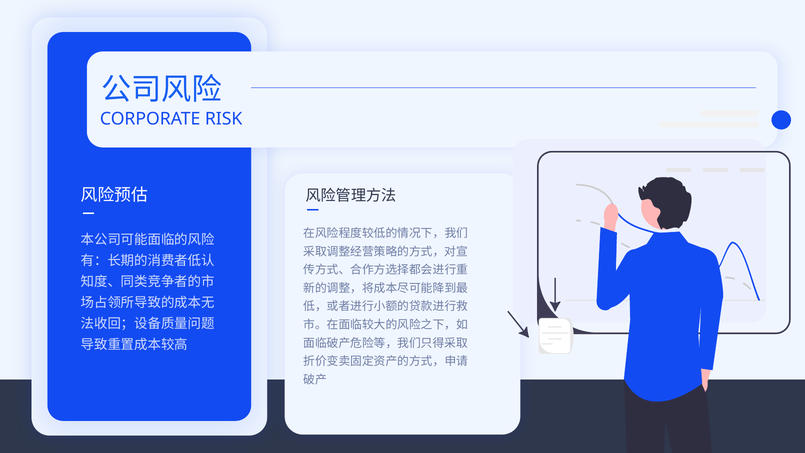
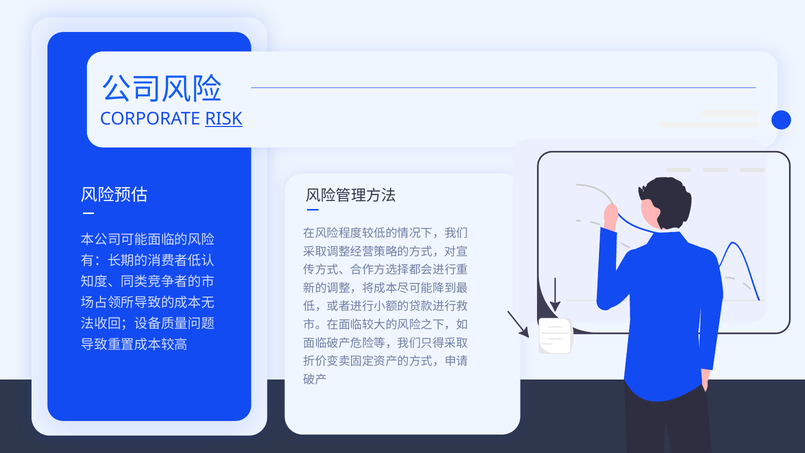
RISK underline: none -> present (224, 119)
